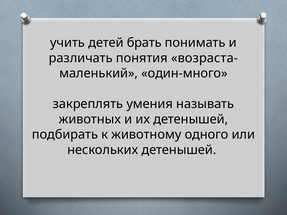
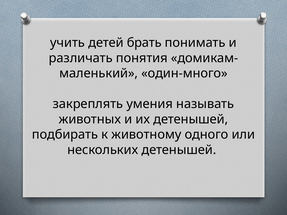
возраста-: возраста- -> домикам- (205, 58)
